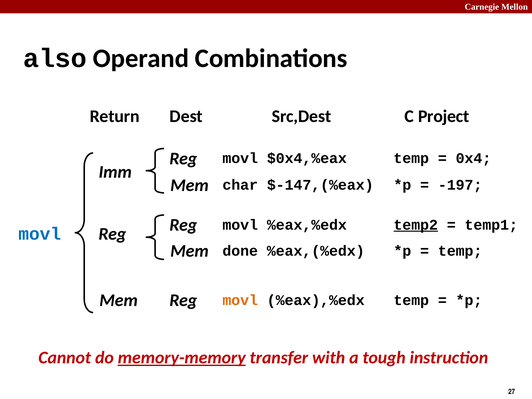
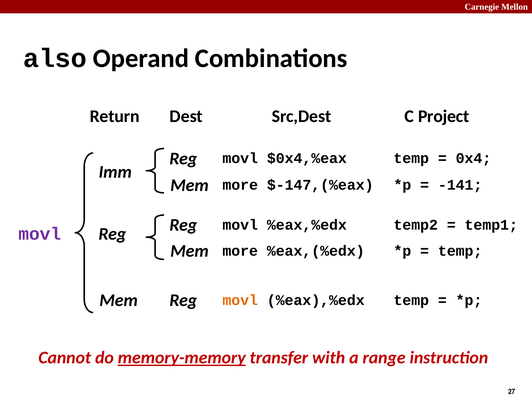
char: char -> more (240, 185)
-197: -197 -> -141 (460, 185)
temp2 underline: present -> none (416, 225)
movl colour: blue -> purple (40, 234)
done: done -> more (240, 251)
tough: tough -> range (384, 358)
